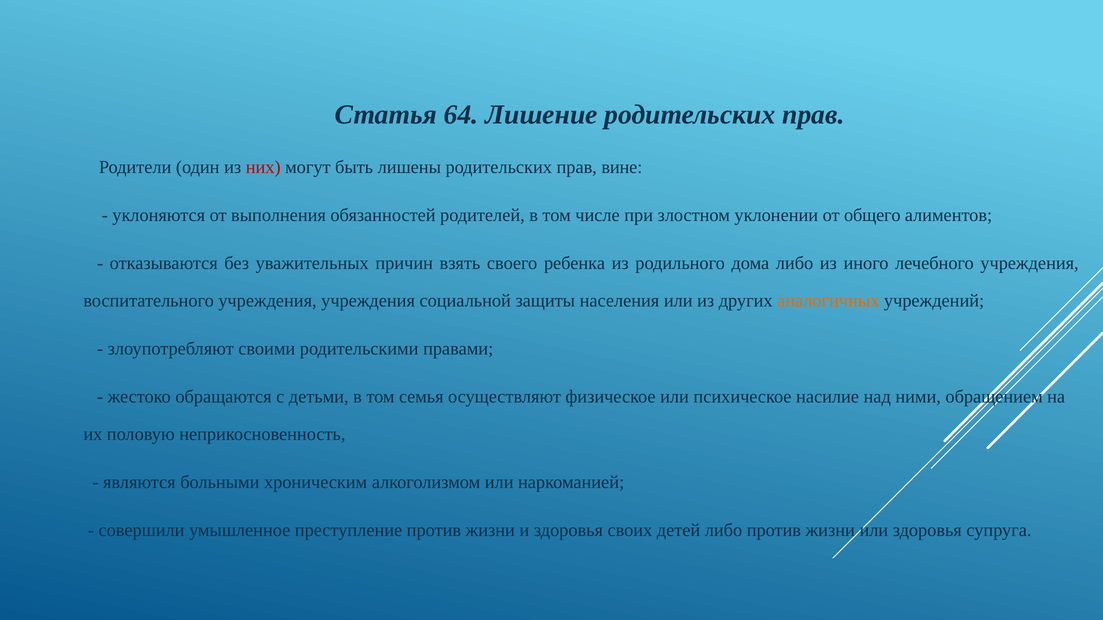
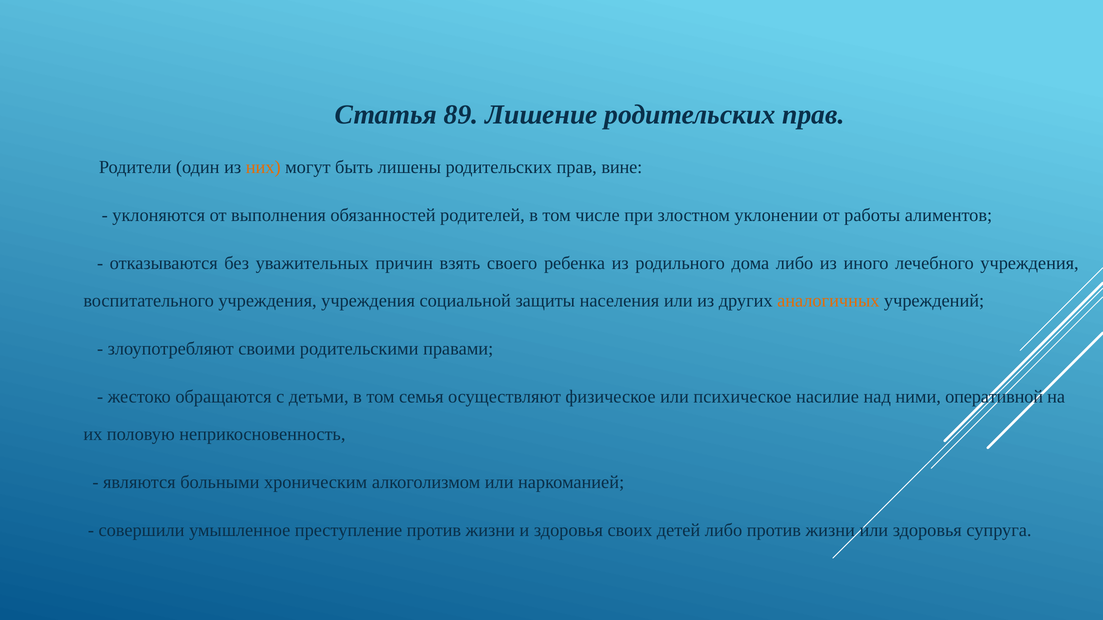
64: 64 -> 89 (461, 115)
них colour: red -> orange (263, 167)
общего: общего -> работы (872, 216)
обращением: обращением -> оперативной (994, 397)
